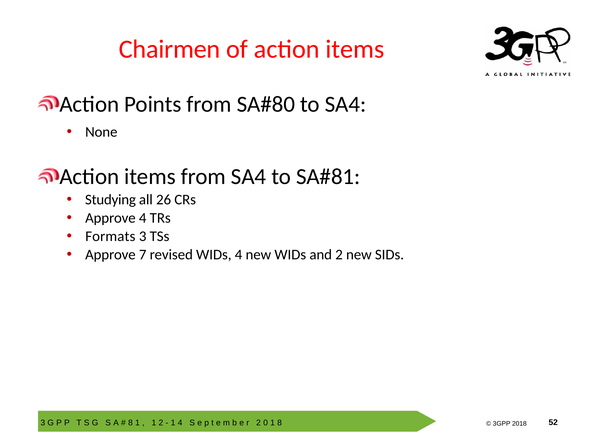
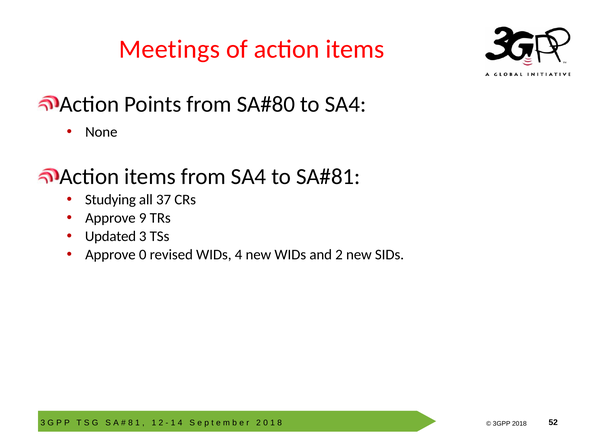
Chairmen: Chairmen -> Meetings (169, 49)
26: 26 -> 37 (164, 200)
Approve 4: 4 -> 9 (143, 218)
Formats: Formats -> Updated (110, 237)
Approve 7: 7 -> 0 (143, 255)
